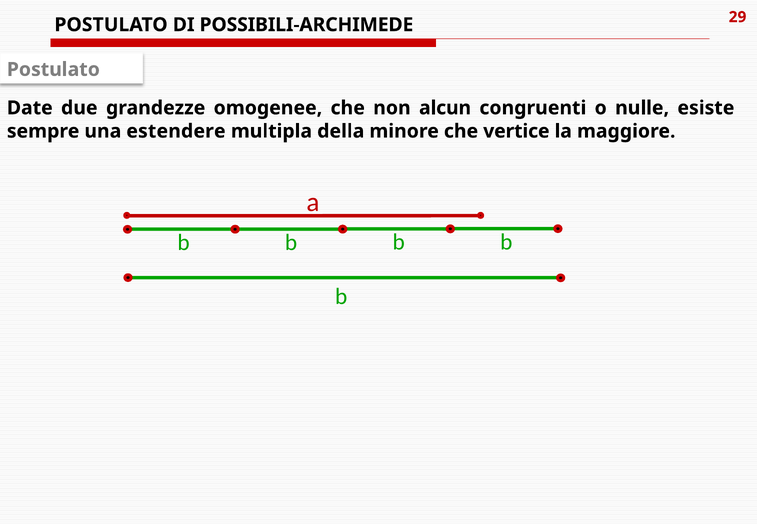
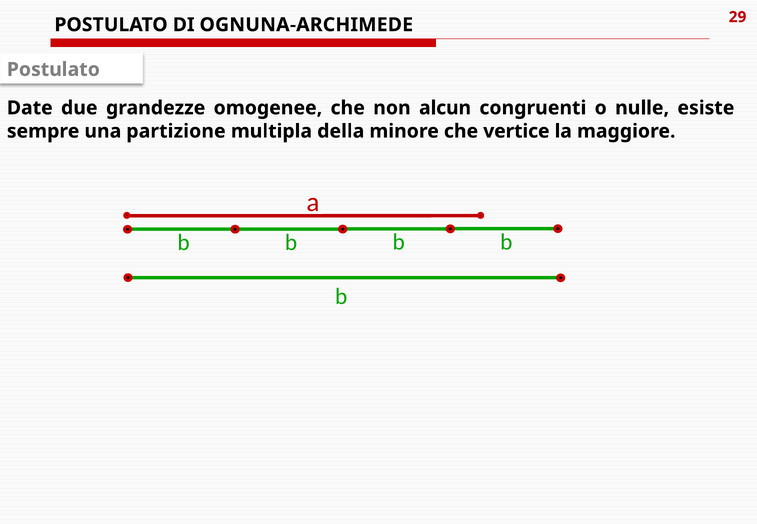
POSSIBILI-ARCHIMEDE: POSSIBILI-ARCHIMEDE -> OGNUNA-ARCHIMEDE (306, 25)
estendere: estendere -> partizione (176, 131)
